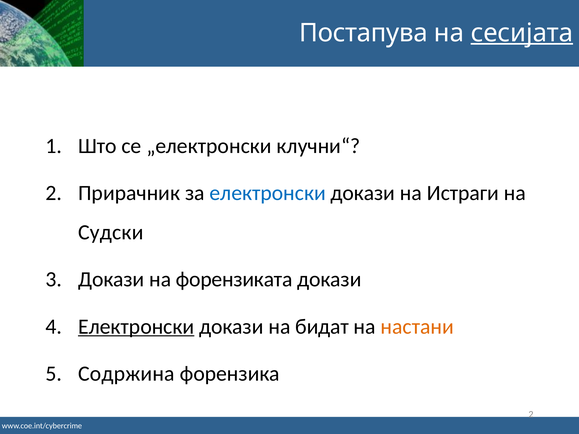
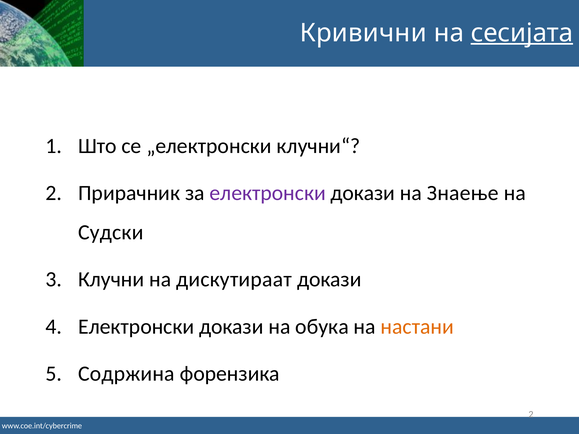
Постапува: Постапува -> Кривични (363, 33)
електронски colour: blue -> purple (268, 193)
Истраги: Истраги -> Знаење (463, 193)
Докази: Докази -> Клучни (111, 280)
форензиката: форензиката -> дискутираат (234, 280)
Електронски underline: present -> none (136, 327)
бидат: бидат -> обука (322, 327)
